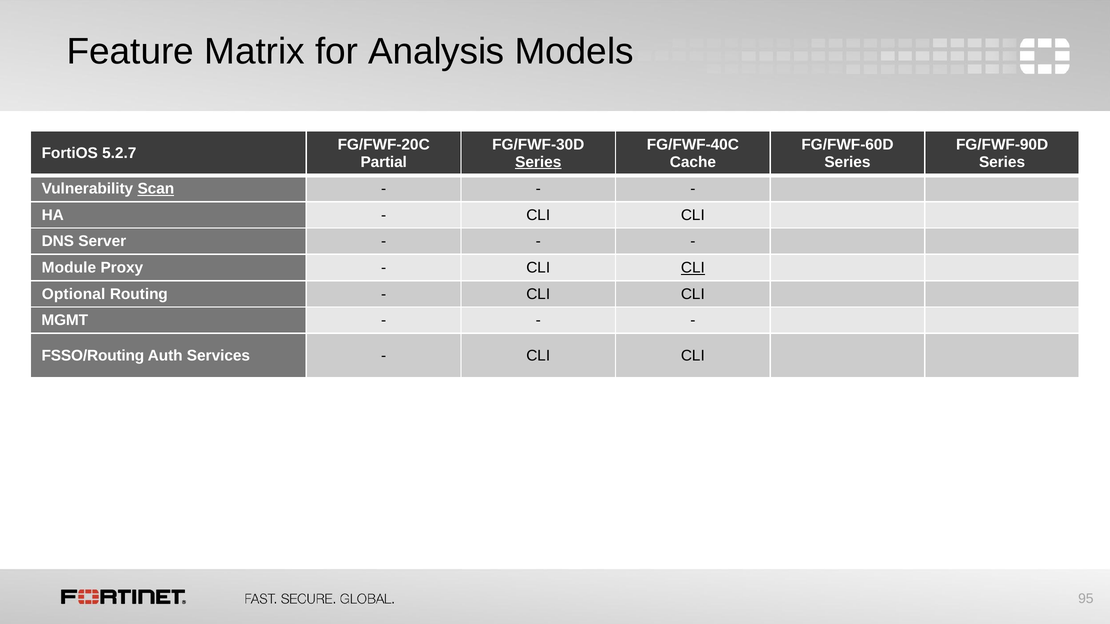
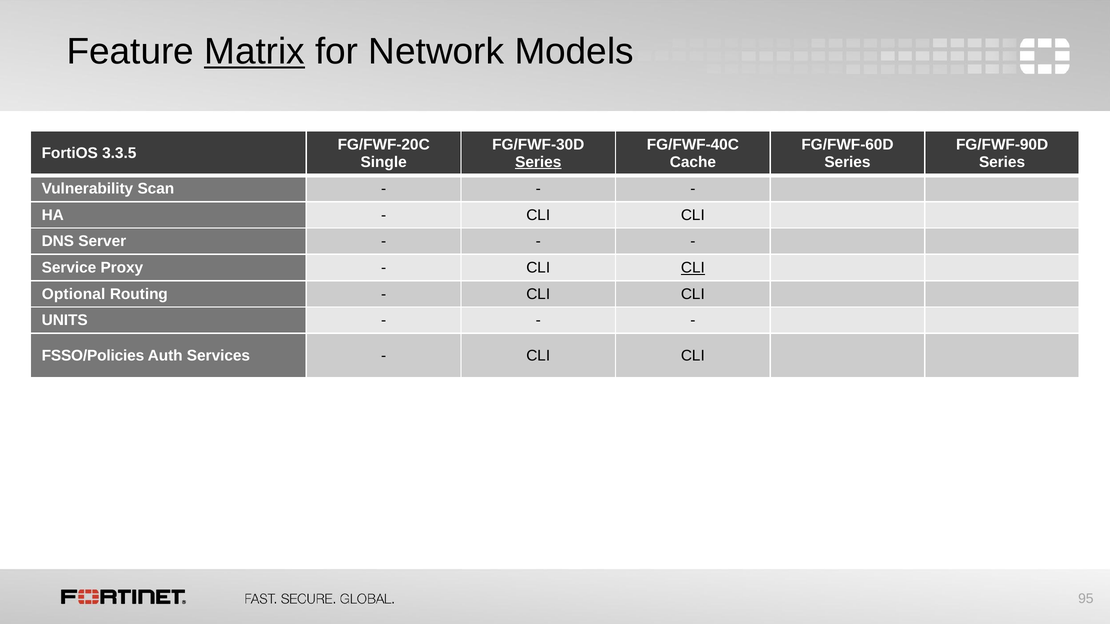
Matrix underline: none -> present (255, 52)
Analysis: Analysis -> Network (436, 52)
5.2.7: 5.2.7 -> 3.3.5 (119, 153)
Partial: Partial -> Single (384, 162)
Scan underline: present -> none (156, 189)
Module: Module -> Service (69, 268)
MGMT: MGMT -> UNITS (65, 321)
FSSO/Routing: FSSO/Routing -> FSSO/Policies (93, 356)
